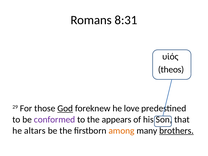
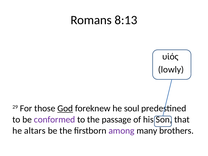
8:31: 8:31 -> 8:13 (126, 20)
theos: theos -> lowly (171, 70)
love: love -> soul (132, 108)
appears: appears -> passage (117, 120)
among colour: orange -> purple (121, 131)
brothers underline: present -> none (177, 131)
